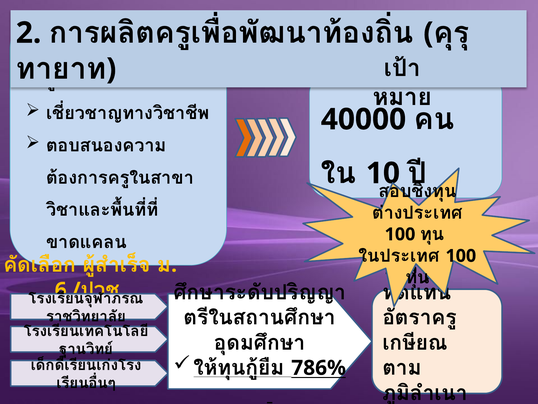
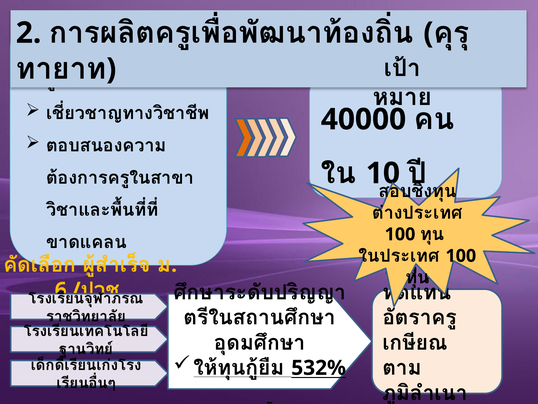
786%: 786% -> 532% (319, 367)
